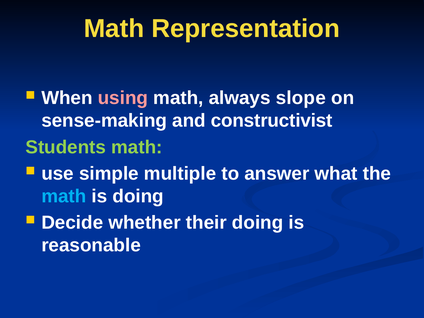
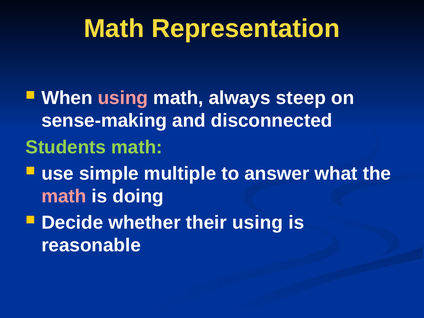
slope: slope -> steep (301, 98)
constructivist: constructivist -> disconnected (272, 121)
math colour: light blue -> pink (64, 196)
their doing: doing -> using (258, 223)
